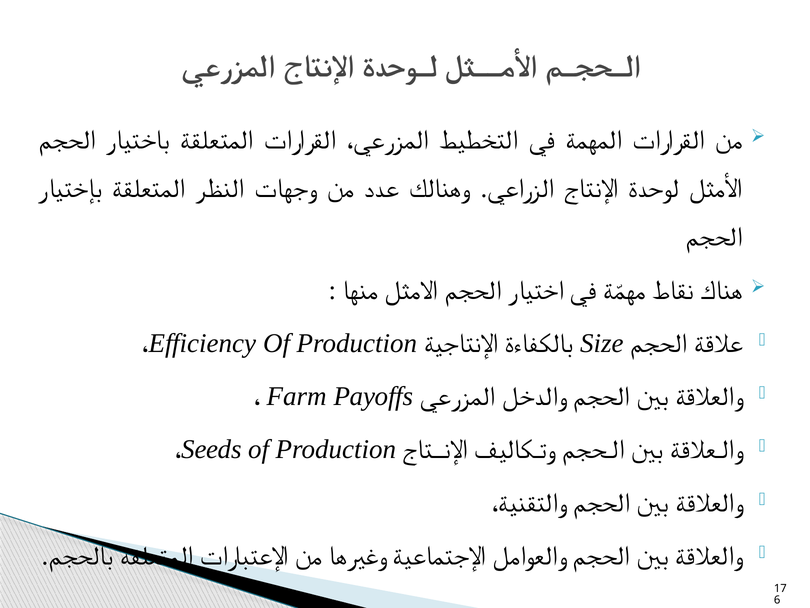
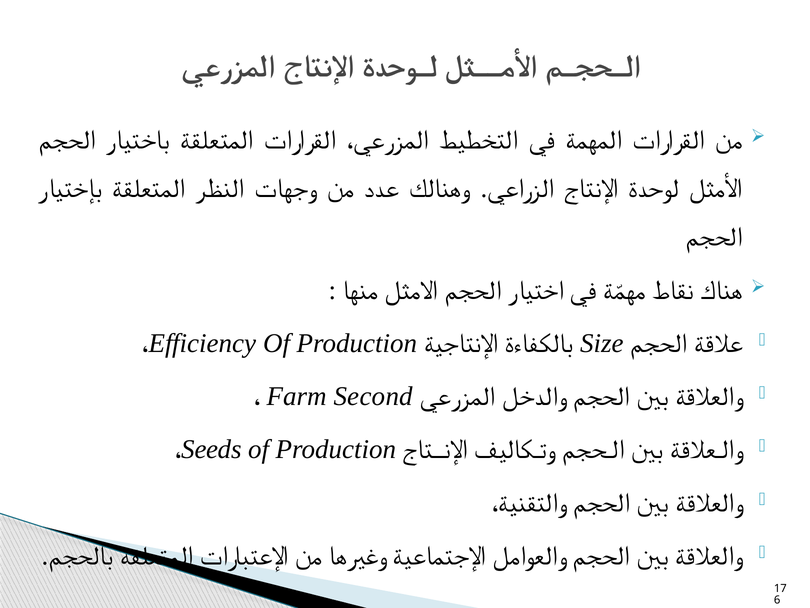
Payoffs: Payoffs -> Second (373, 396)
